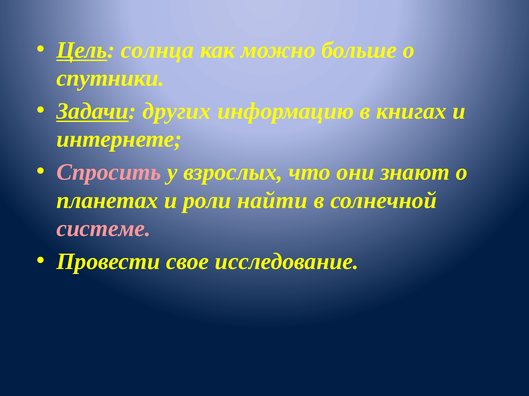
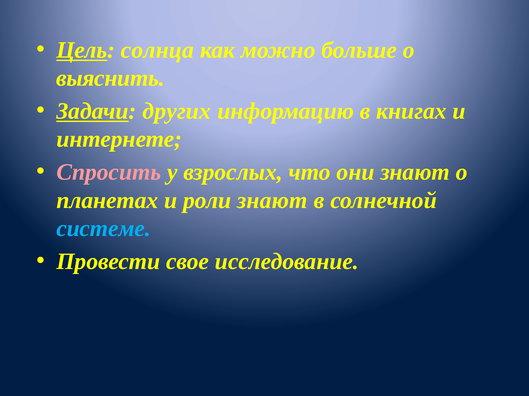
спутники: спутники -> выяснить (110, 78)
роли найти: найти -> знают (272, 201)
системе colour: pink -> light blue (104, 229)
